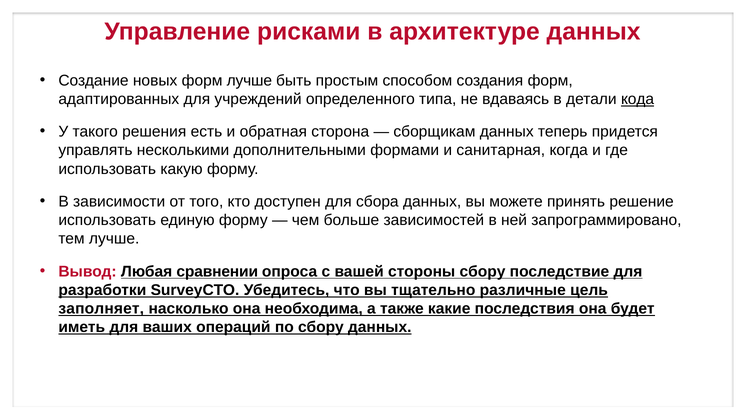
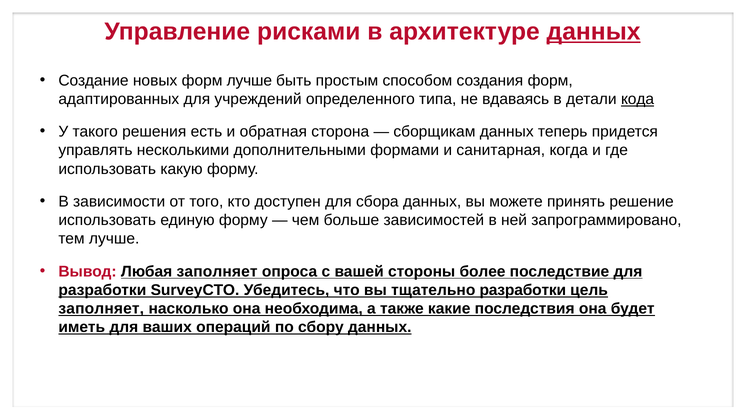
данных underline: none -> present (594, 32)
Любая сравнении: сравнении -> заполняет (217, 272)
стороны сбору: сбору -> более (483, 272)
тщательно различные: различные -> разработки (523, 290)
